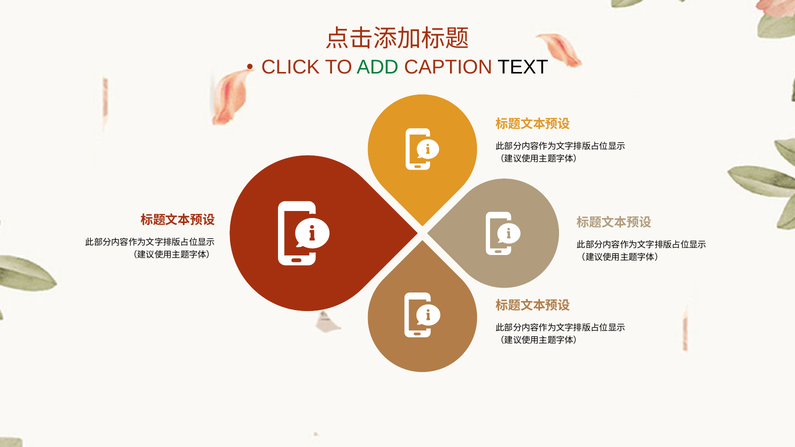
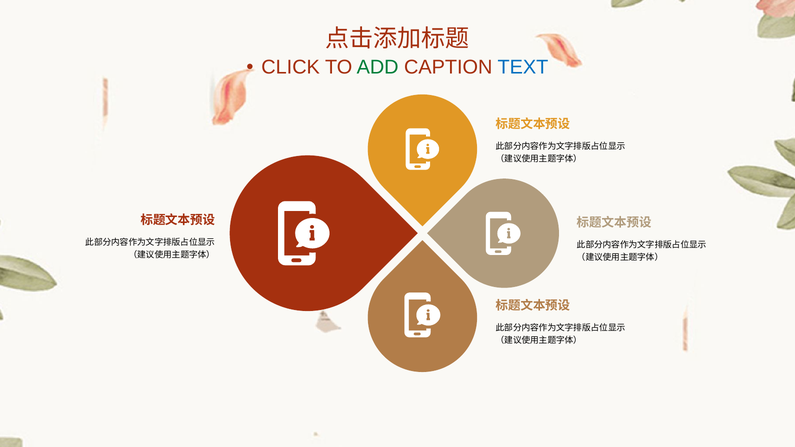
TEXT colour: black -> blue (523, 67)
